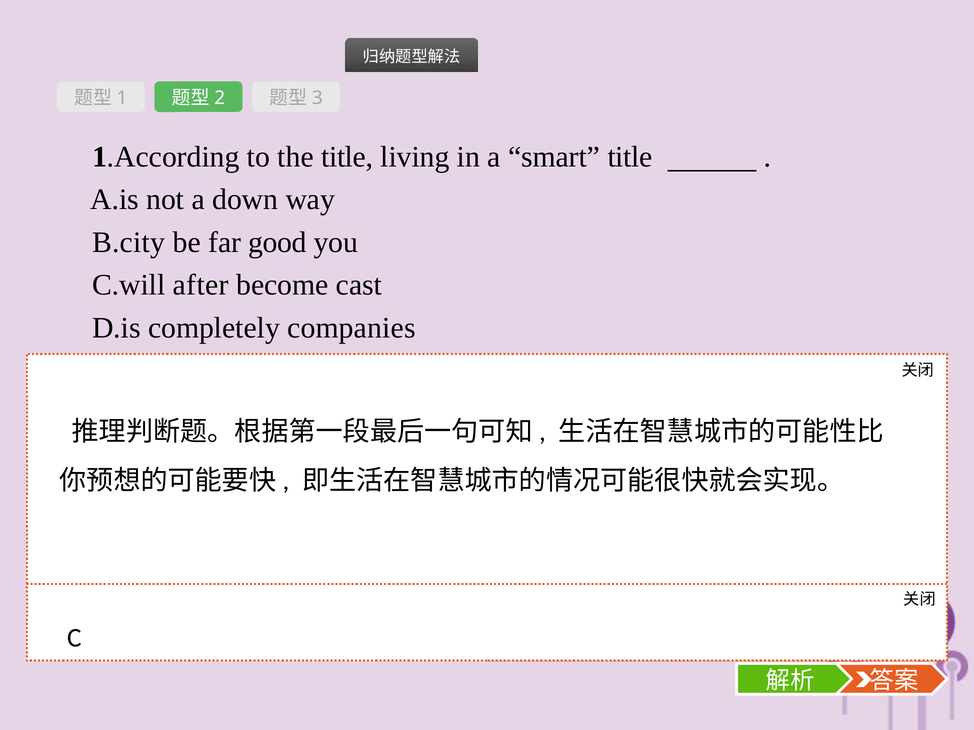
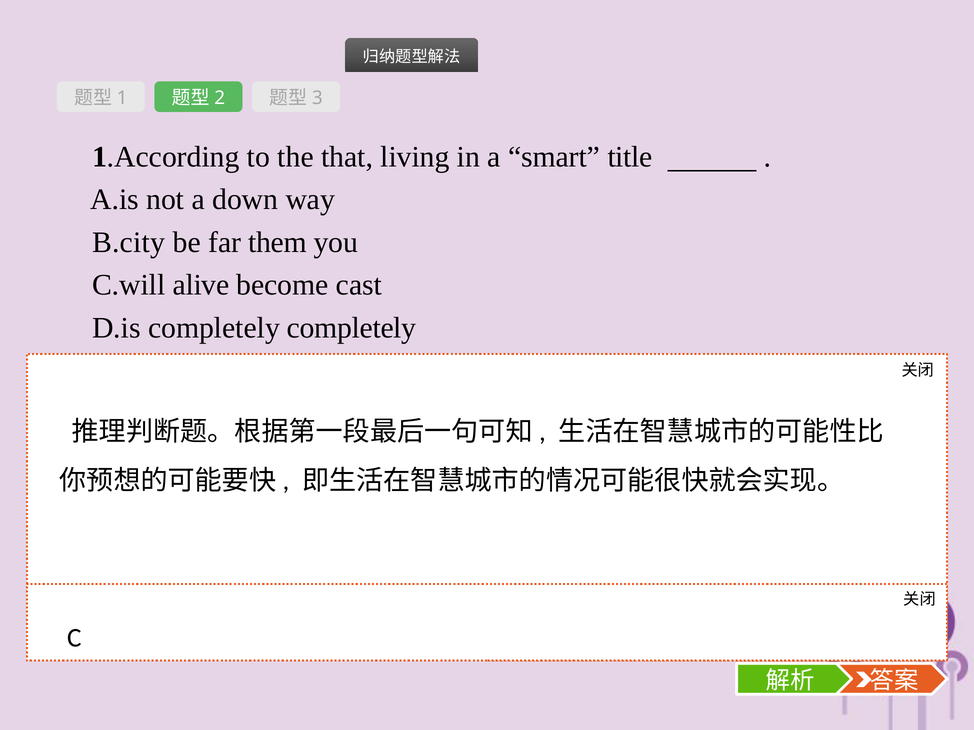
the title: title -> that (347, 157)
good: good -> them (277, 242)
after: after -> alive (201, 285)
completely companies: companies -> completely (352, 328)
